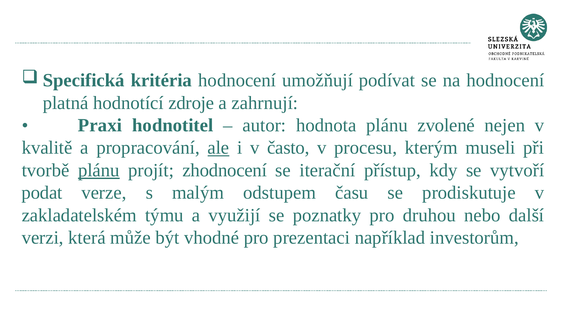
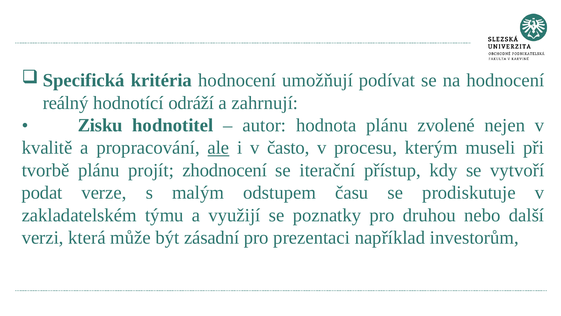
platná: platná -> reálný (66, 103)
zdroje: zdroje -> odráží (191, 103)
Praxi: Praxi -> Zisku (100, 125)
plánu underline: present -> none (99, 170)
vhodné: vhodné -> zásadní (212, 237)
